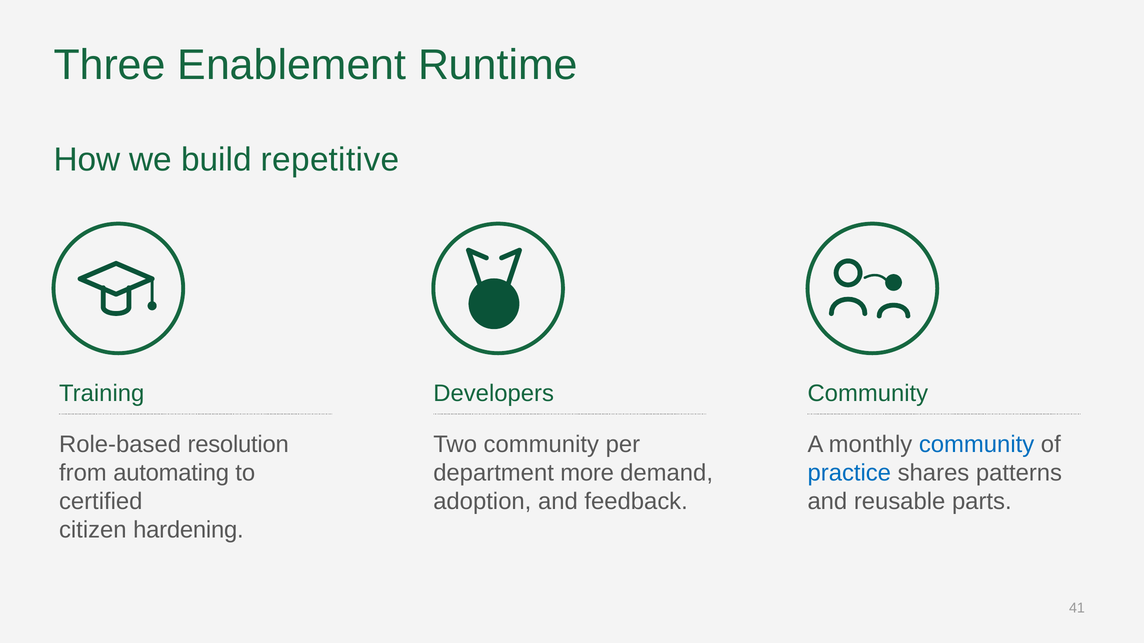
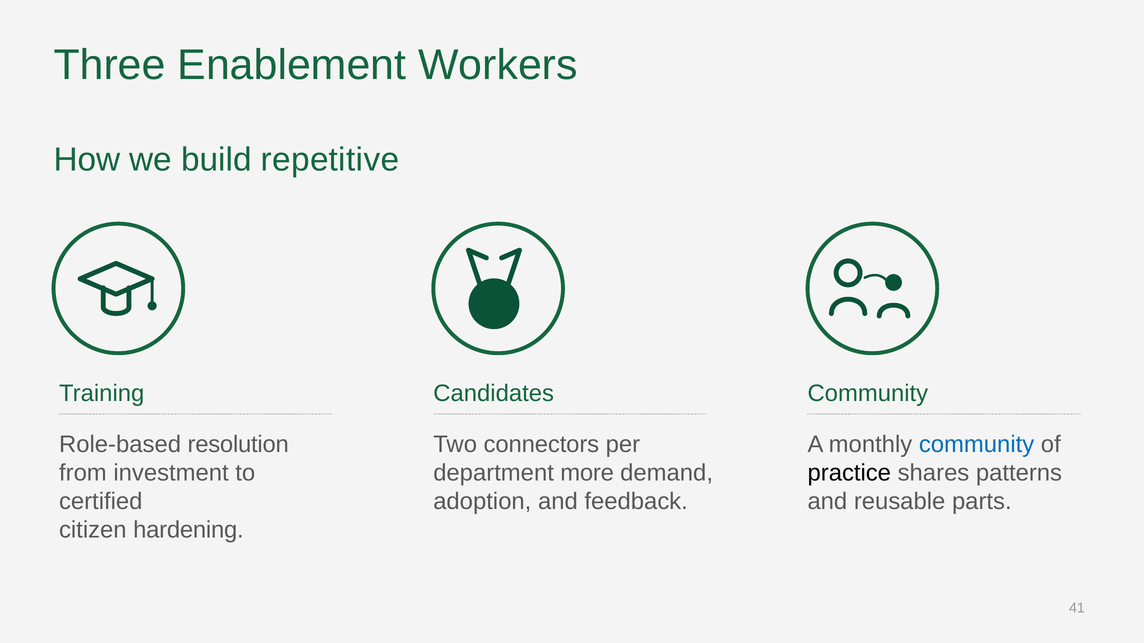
Runtime: Runtime -> Workers (498, 65)
Developers: Developers -> Candidates (494, 394)
Two community: community -> connectors (541, 445)
automating: automating -> investment (171, 473)
practice colour: blue -> black (849, 473)
